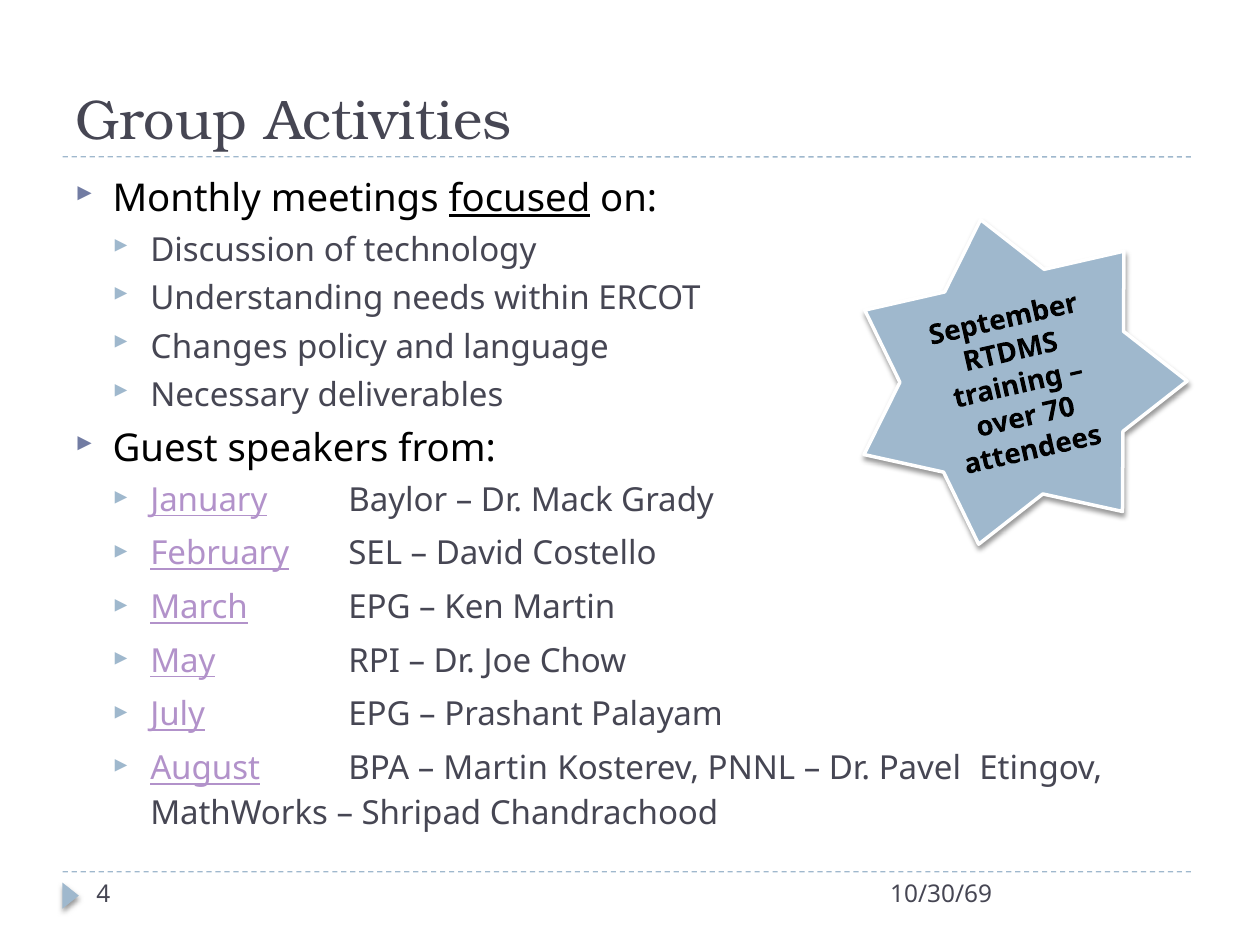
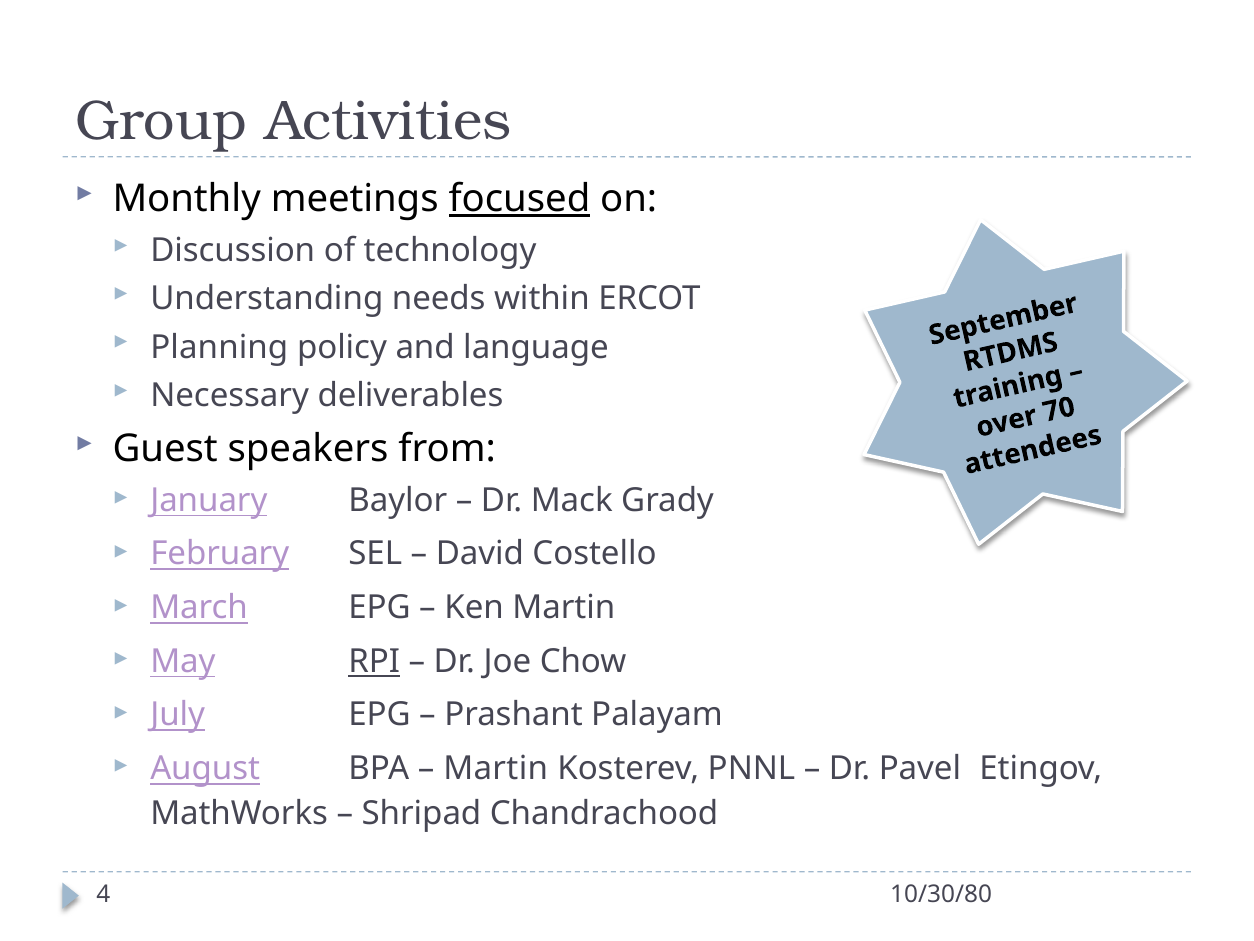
Changes: Changes -> Planning (219, 347)
RPI underline: none -> present (374, 661)
10/30/69: 10/30/69 -> 10/30/80 (941, 894)
